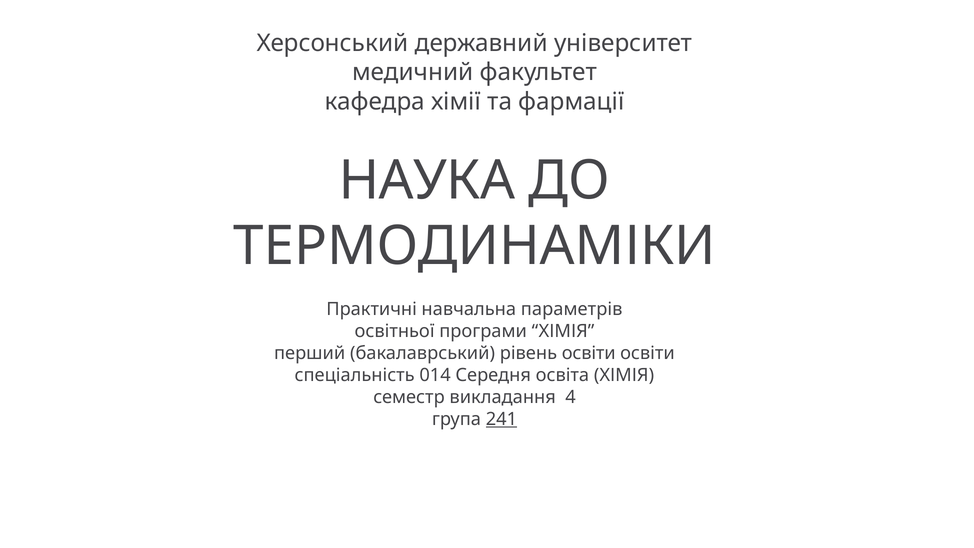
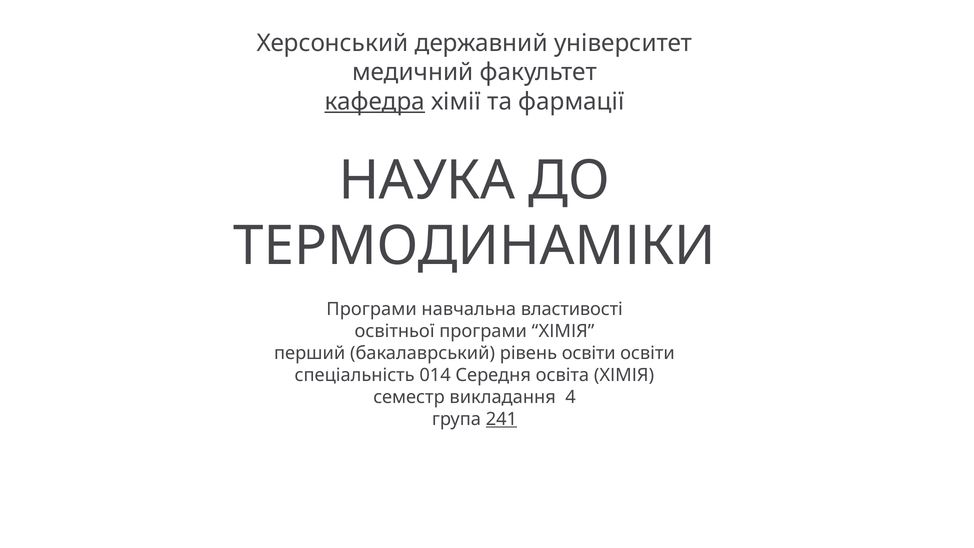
кафедра underline: none -> present (375, 102)
Практичні: Практичні -> Програми (372, 309)
параметрів: параметрів -> властивості (572, 309)
